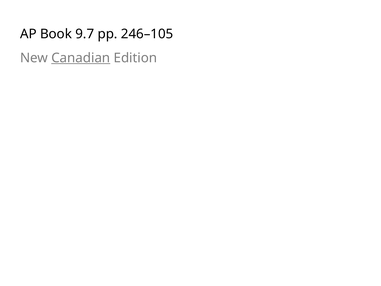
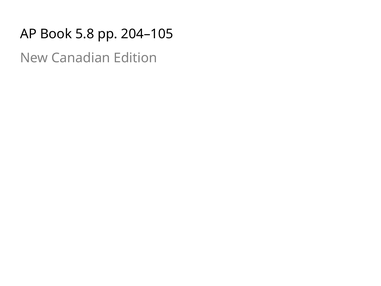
9.7: 9.7 -> 5.8 (85, 34)
246–105: 246–105 -> 204–105 (147, 34)
Canadian underline: present -> none (81, 58)
